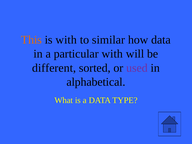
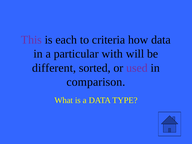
This colour: orange -> purple (31, 40)
is with: with -> each (66, 40)
similar: similar -> criteria (109, 40)
alphabetical: alphabetical -> comparison (96, 82)
